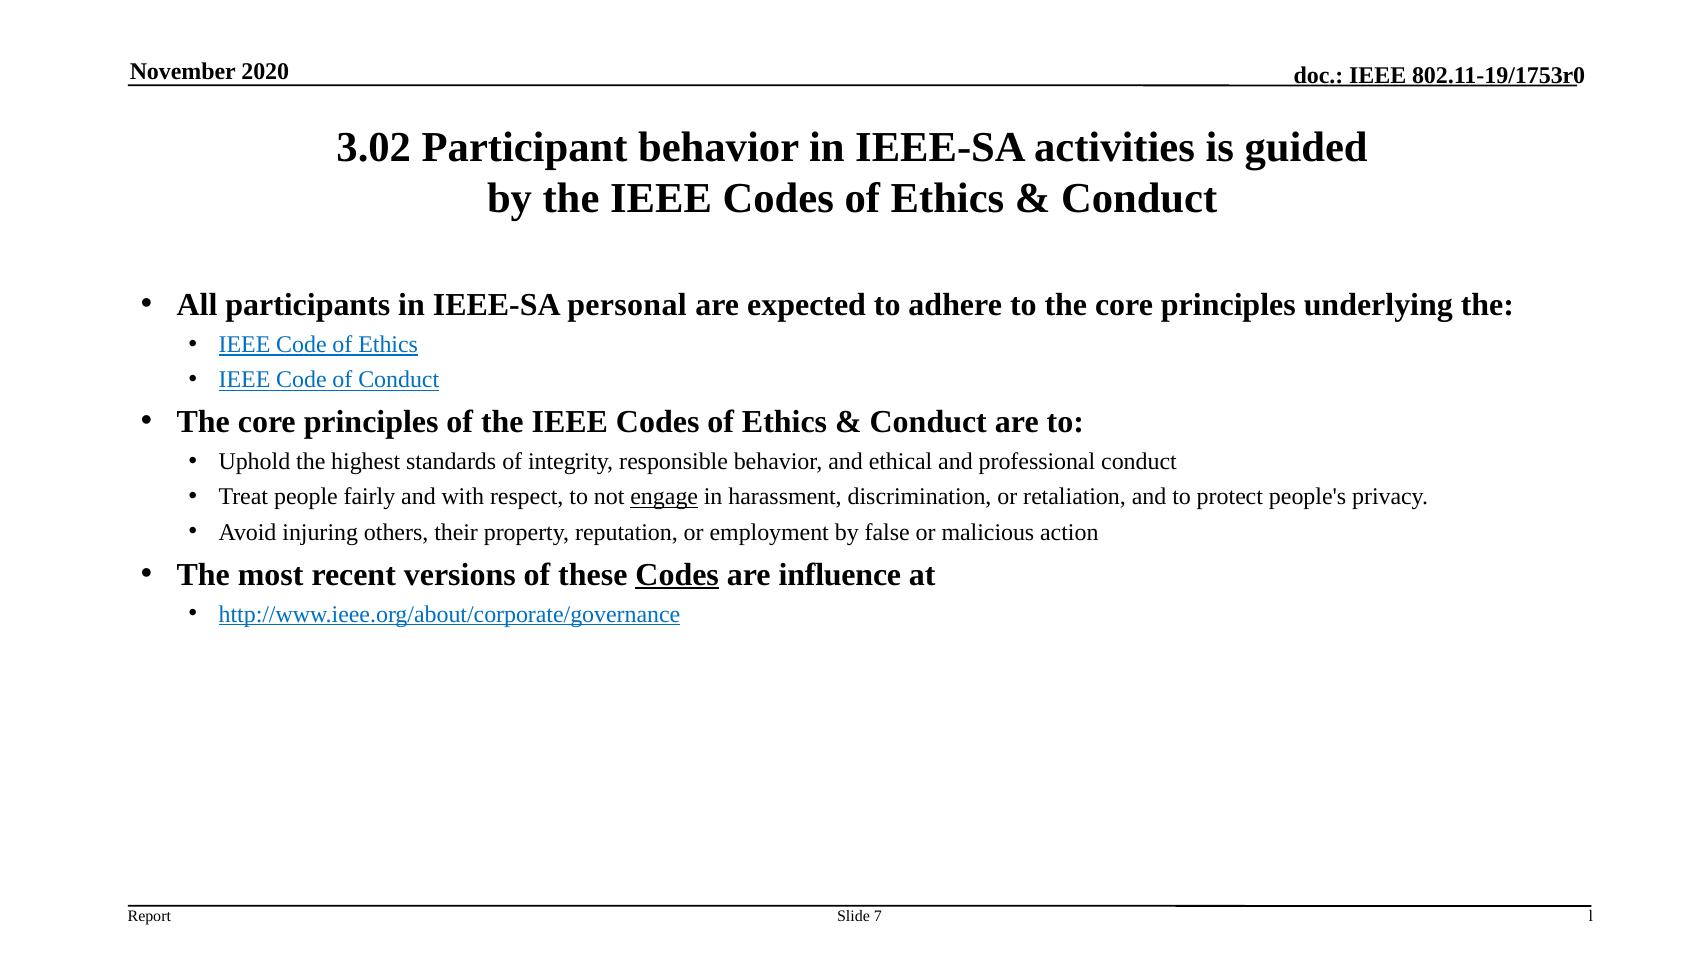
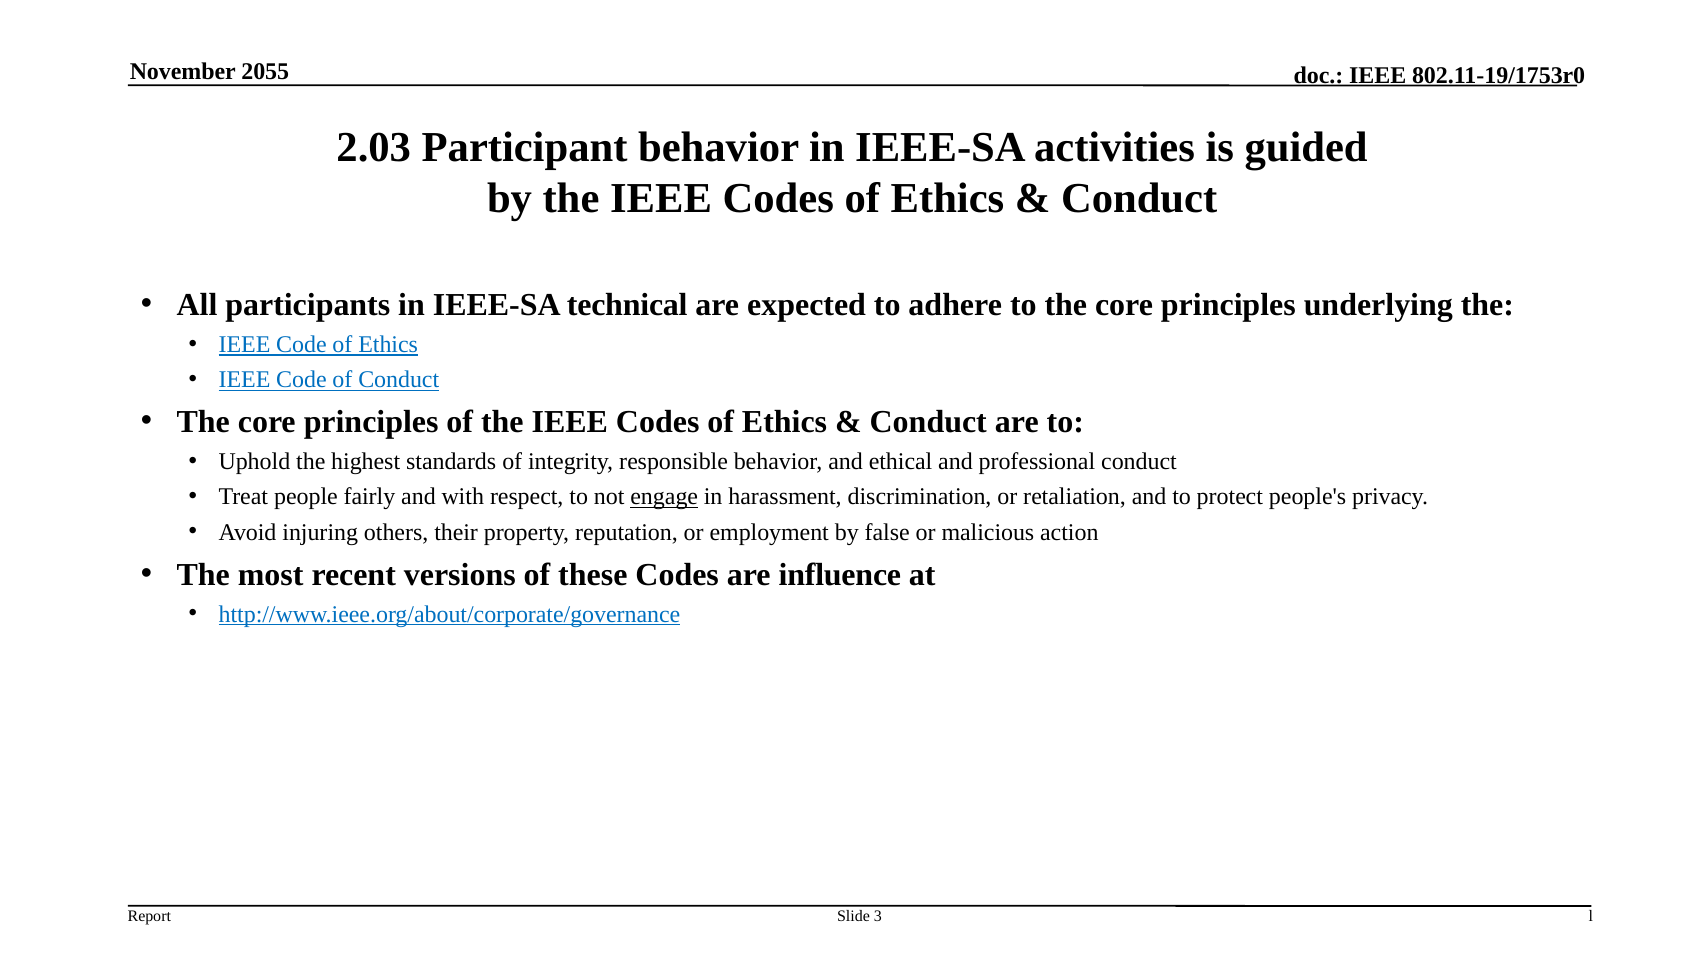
2020: 2020 -> 2055 (265, 72)
3.02: 3.02 -> 2.03 (374, 148)
personal: personal -> technical (627, 305)
Codes underline: present -> none (677, 575)
7: 7 -> 3 (878, 916)
